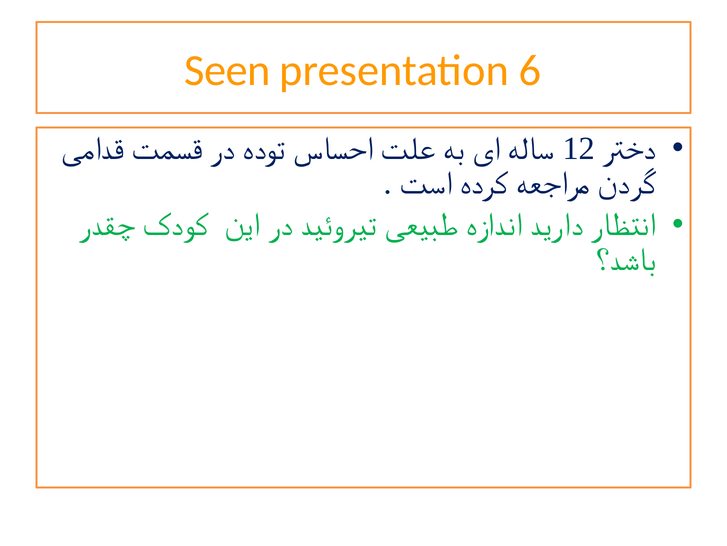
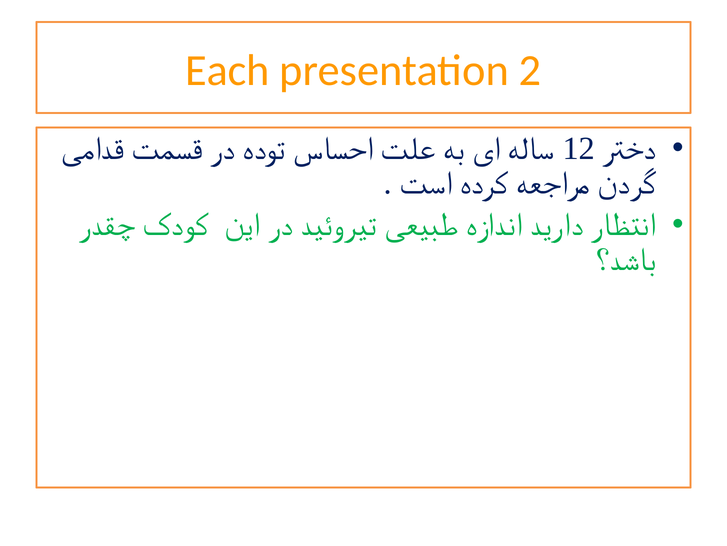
Seen: Seen -> Each (227, 70)
6: 6 -> 2 (530, 70)
